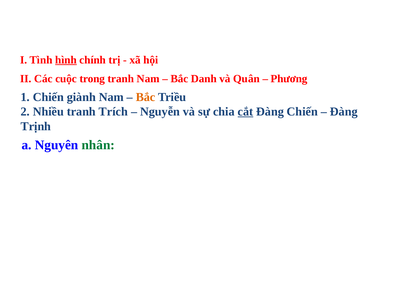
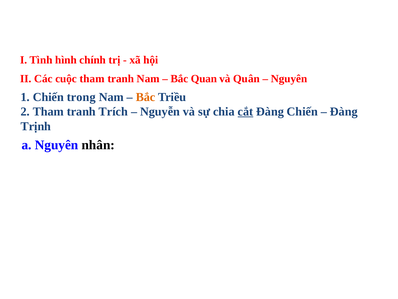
hình underline: present -> none (66, 60)
cuộc trong: trong -> tham (92, 79)
Danh: Danh -> Quan (204, 79)
Phương: Phương -> Nguyên (289, 79)
giành: giành -> trong (81, 97)
2 Nhiều: Nhiều -> Tham (48, 111)
nhân colour: green -> black (98, 145)
